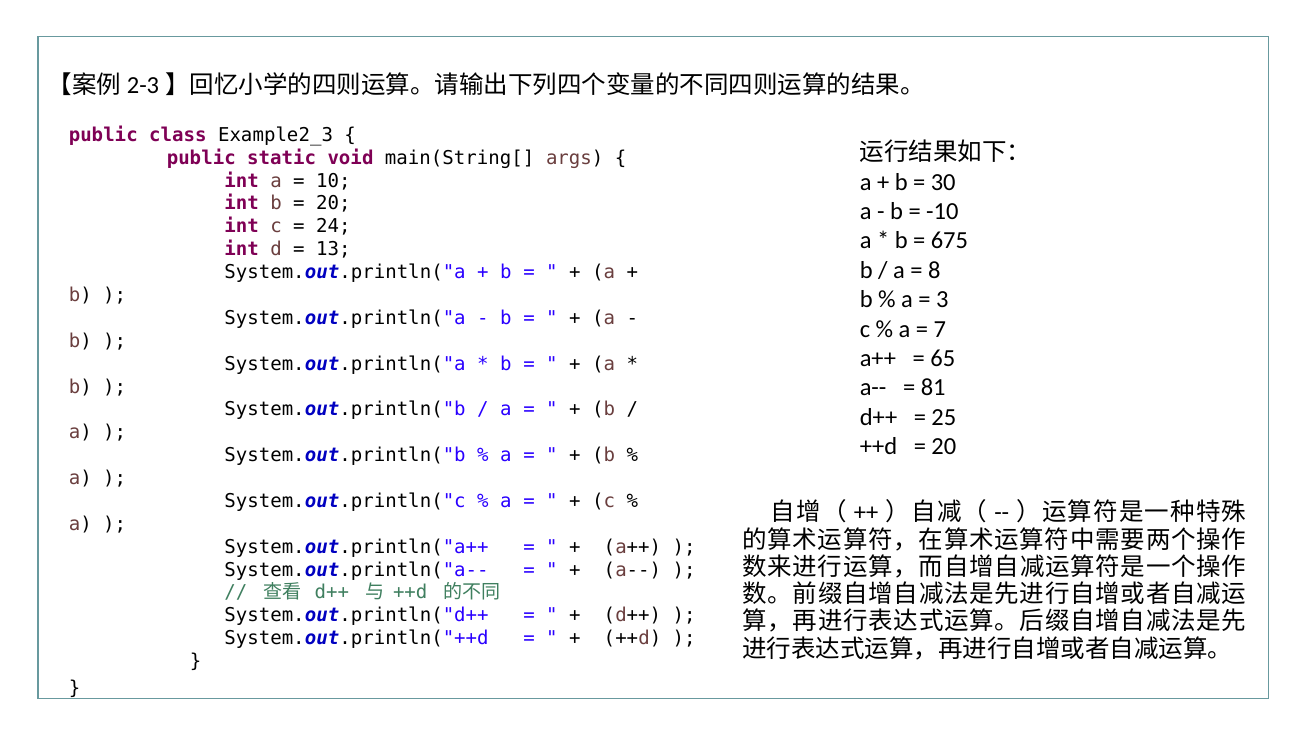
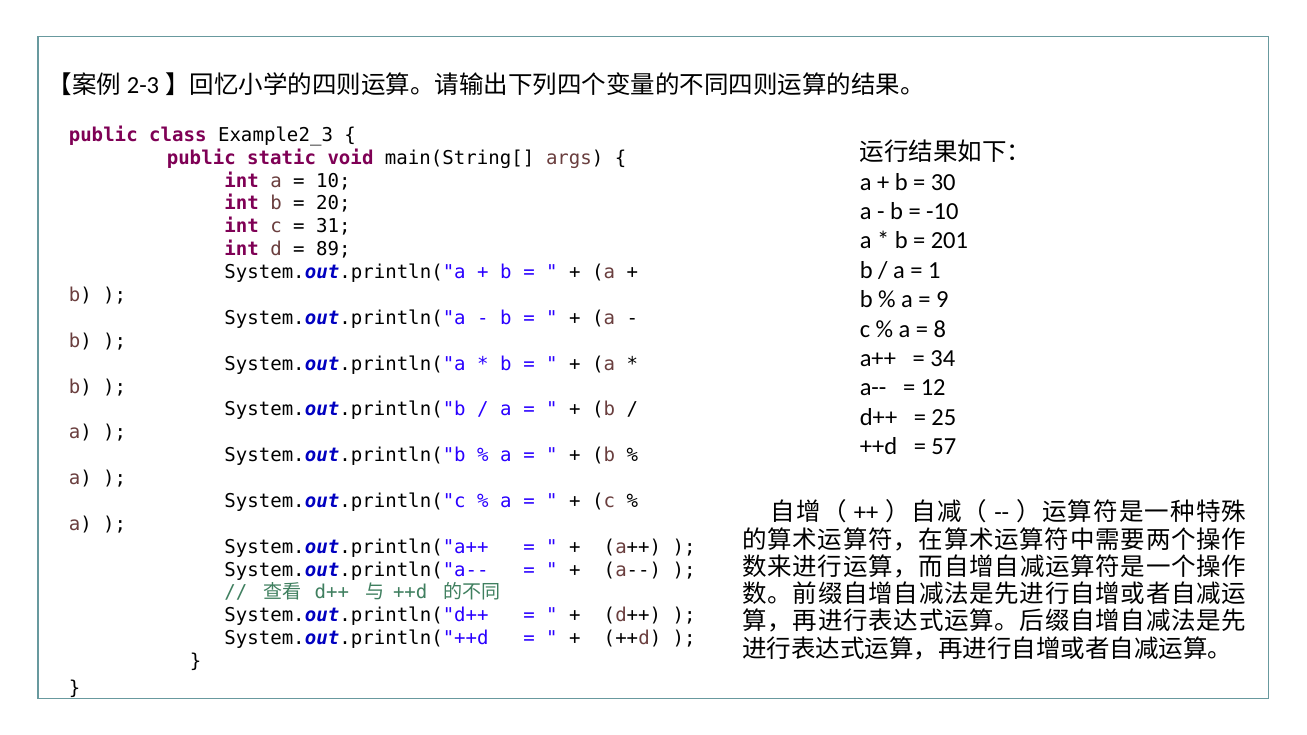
24: 24 -> 31 (333, 227)
675: 675 -> 201 (949, 241)
13: 13 -> 89 (333, 249)
8: 8 -> 1 (934, 270)
3: 3 -> 9 (942, 300)
7: 7 -> 8 (940, 329)
65: 65 -> 34 (943, 358)
81: 81 -> 12 (933, 388)
20: 20 -> 57 (944, 447)
